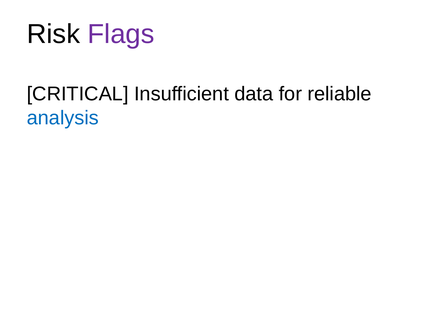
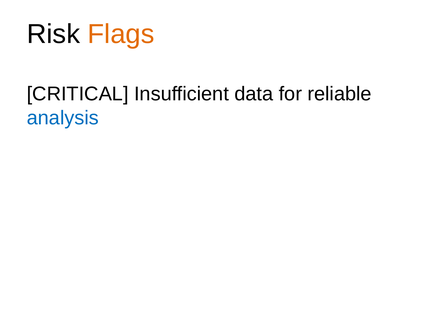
Flags colour: purple -> orange (121, 34)
